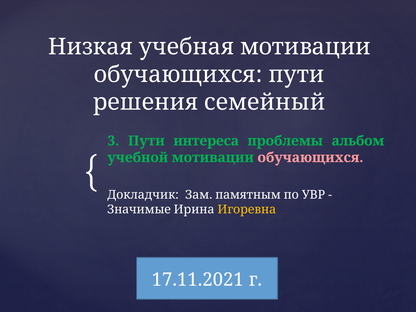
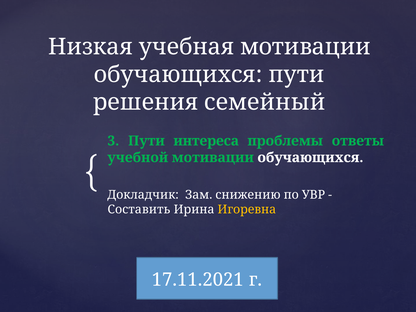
альбом: альбом -> ответы (358, 141)
обучающихся colour: pink -> white (310, 158)
памятным: памятным -> снижению (248, 195)
Значимые: Значимые -> Составить (139, 209)
